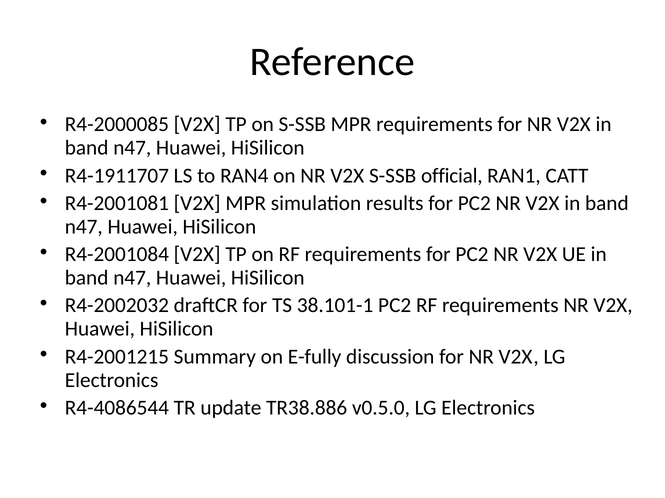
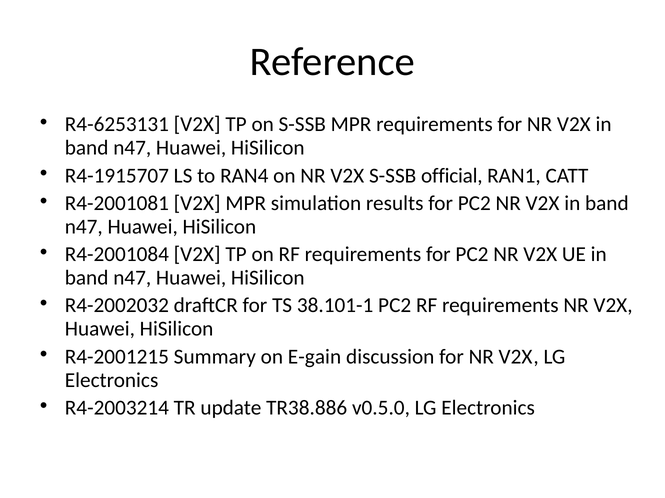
R4-2000085: R4-2000085 -> R4-6253131 (117, 125)
R4-1911707: R4-1911707 -> R4-1915707 (117, 176)
E-fully: E-fully -> E-gain (315, 357)
R4-4086544: R4-4086544 -> R4-2003214 (117, 408)
